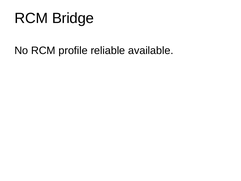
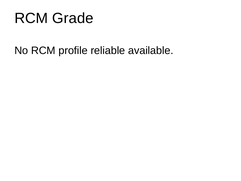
Bridge: Bridge -> Grade (73, 18)
